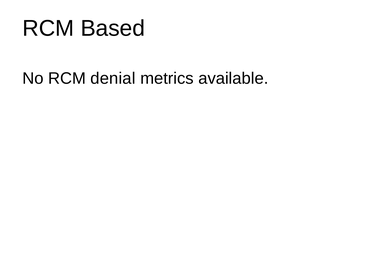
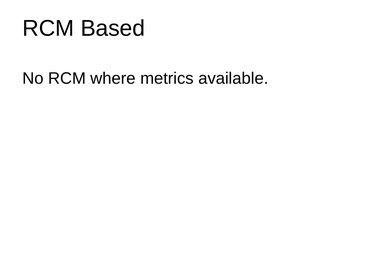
denial: denial -> where (113, 78)
